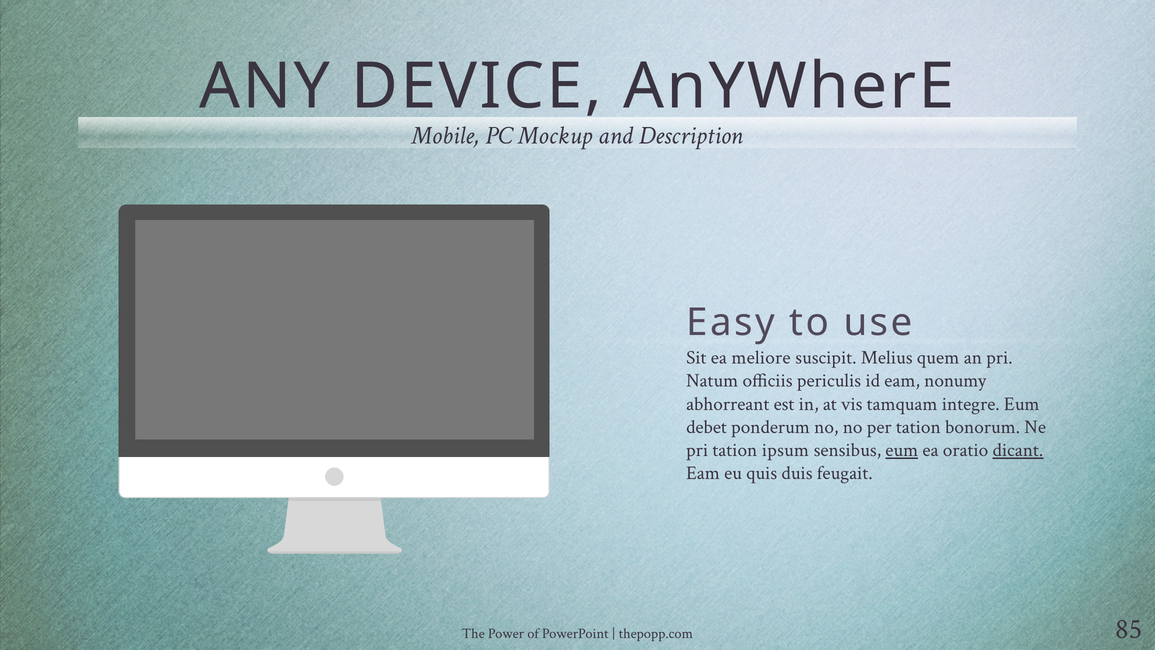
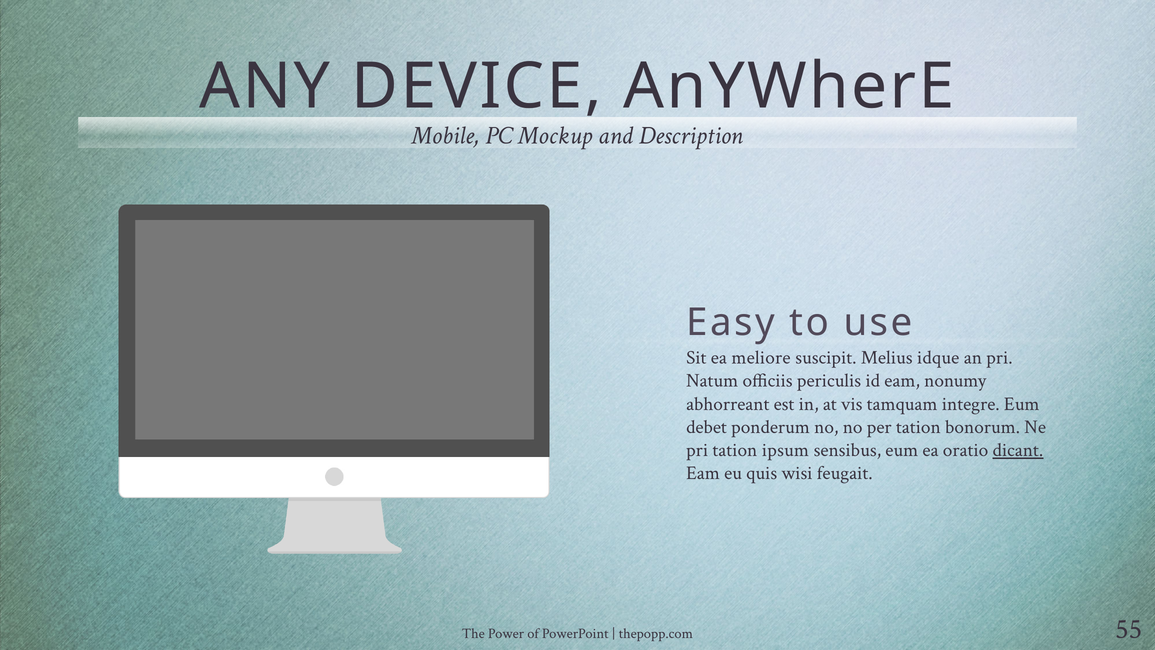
quem: quem -> idque (938, 357)
eum underline: present -> none (902, 450)
duis: duis -> wisi (797, 473)
85: 85 -> 55 (1129, 629)
